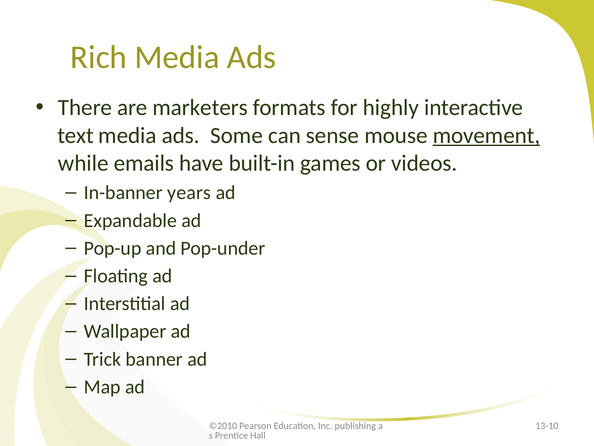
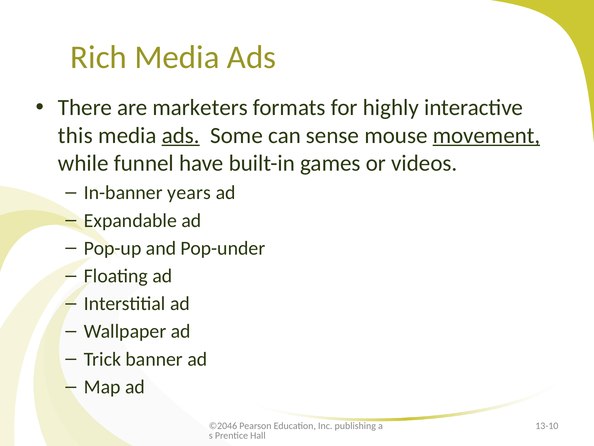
text: text -> this (75, 135)
ads underline: none -> present (181, 135)
emails: emails -> funnel (144, 163)
©2010: ©2010 -> ©2046 (223, 425)
